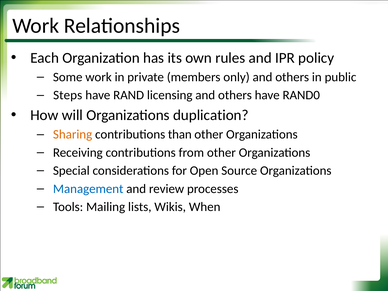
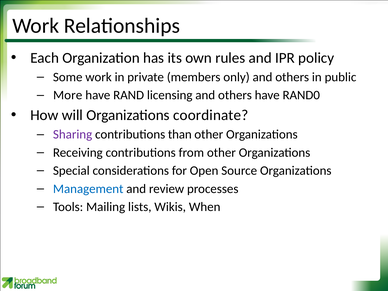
Steps: Steps -> More (68, 95)
duplication: duplication -> coordinate (211, 115)
Sharing colour: orange -> purple (73, 134)
